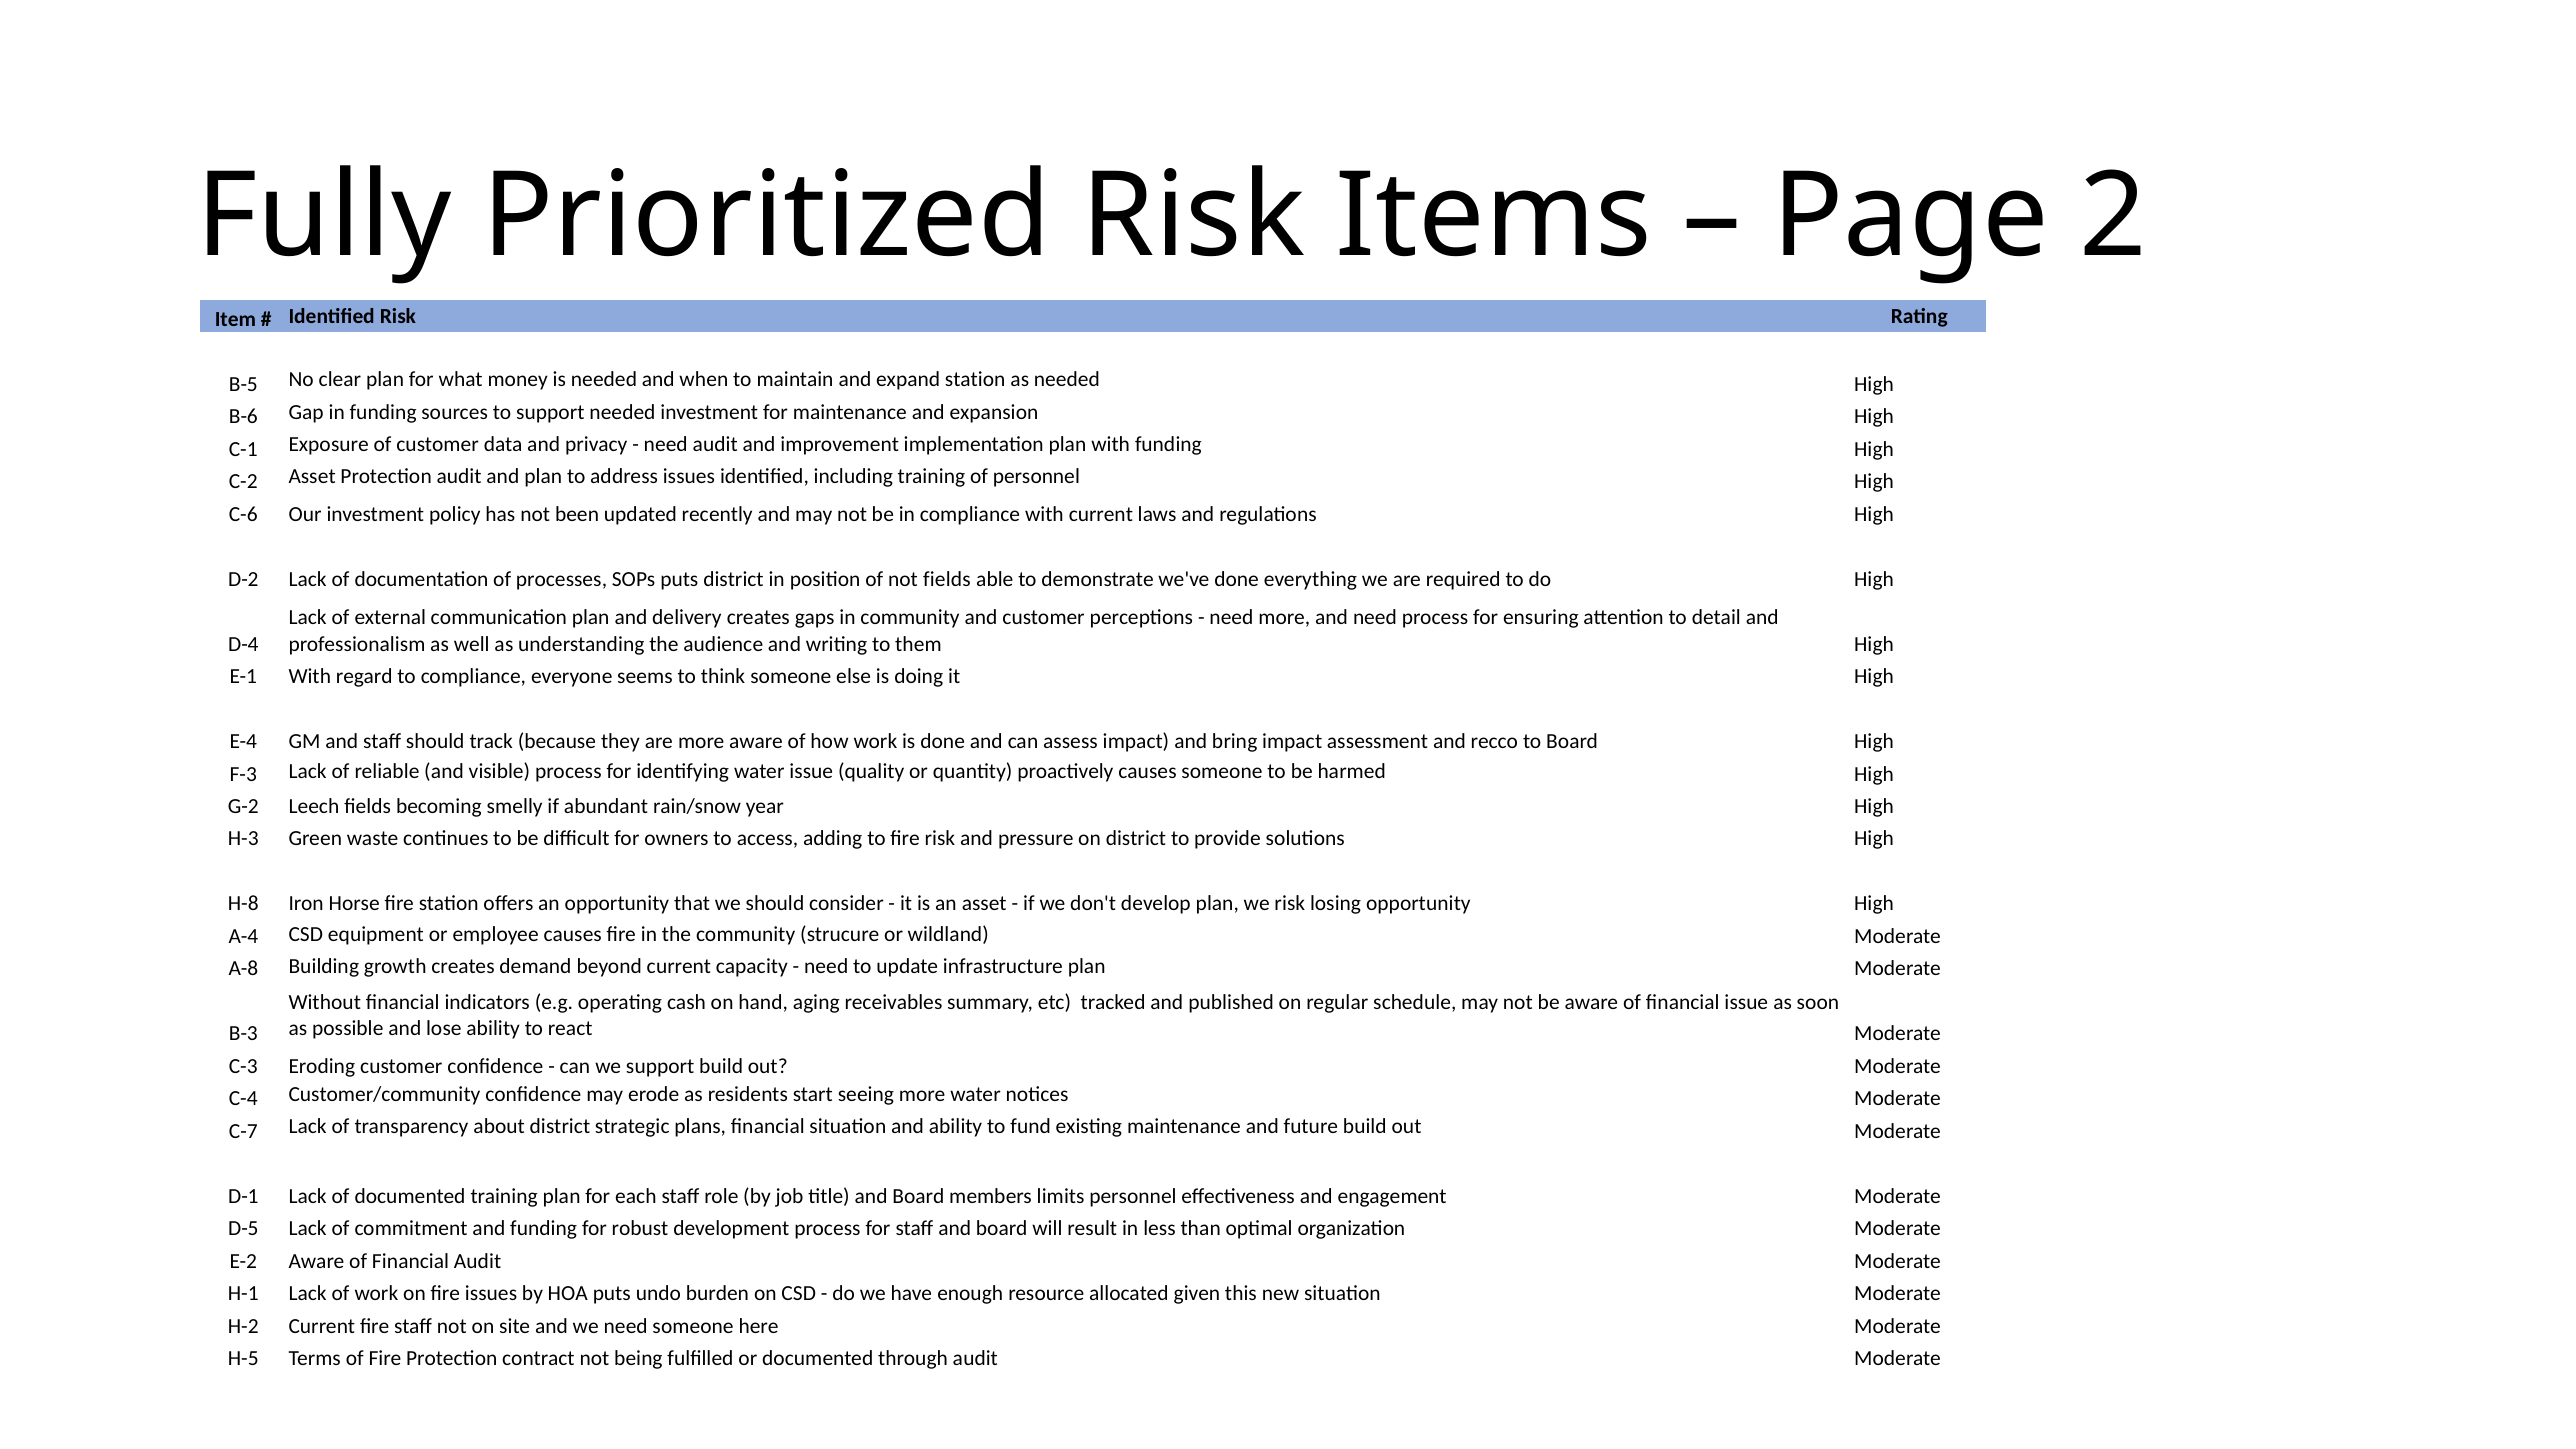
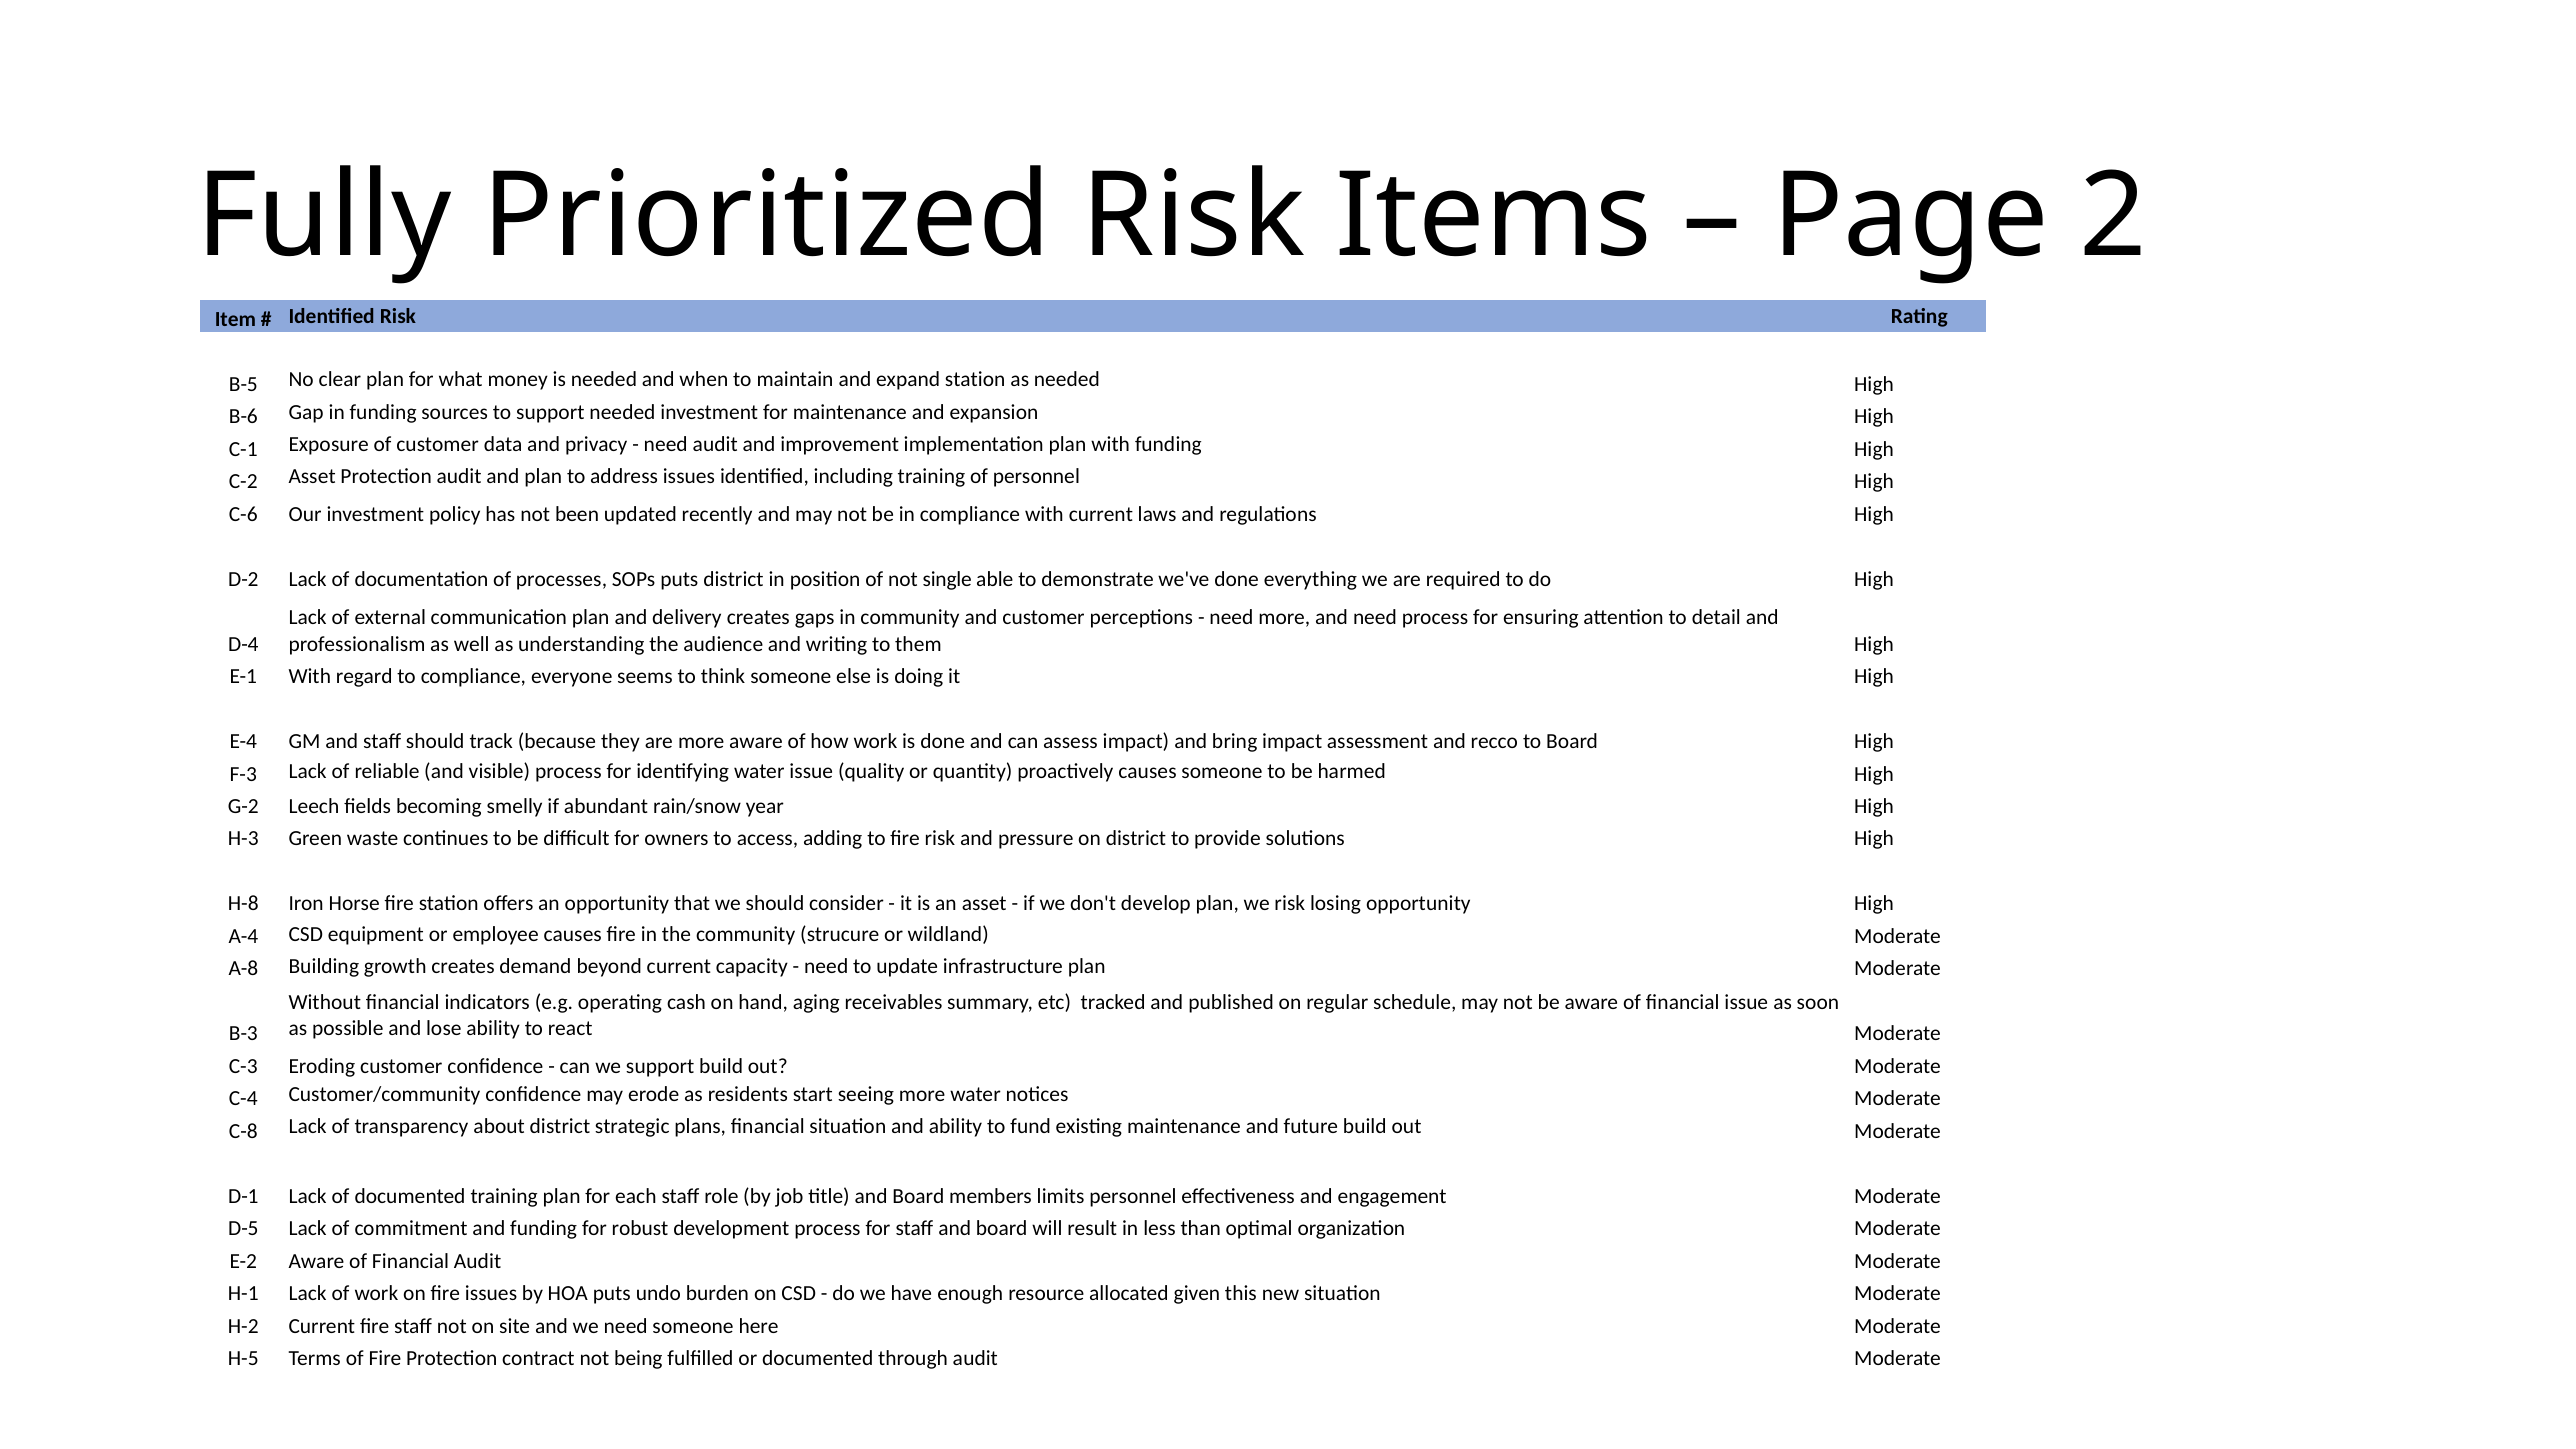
not fields: fields -> single (947, 579)
C-7: C-7 -> C-8 (243, 1131)
